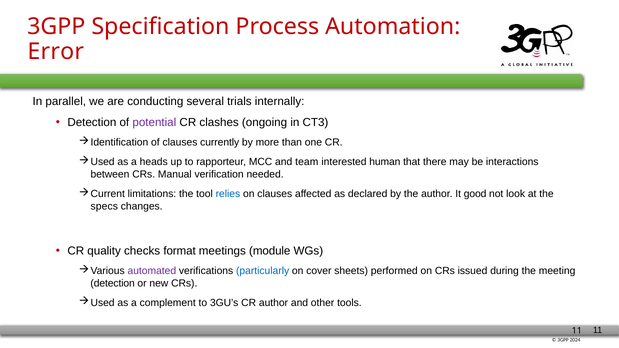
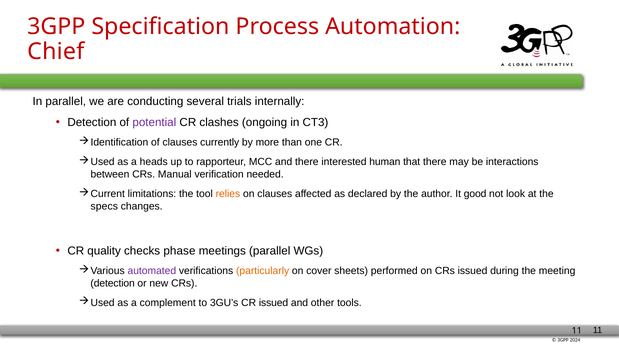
Error: Error -> Chief (56, 52)
and team: team -> there (307, 162)
relies colour: blue -> orange (228, 194)
format: format -> phase (179, 251)
meetings module: module -> parallel (270, 251)
particularly colour: blue -> orange (263, 271)
CR author: author -> issued (274, 303)
